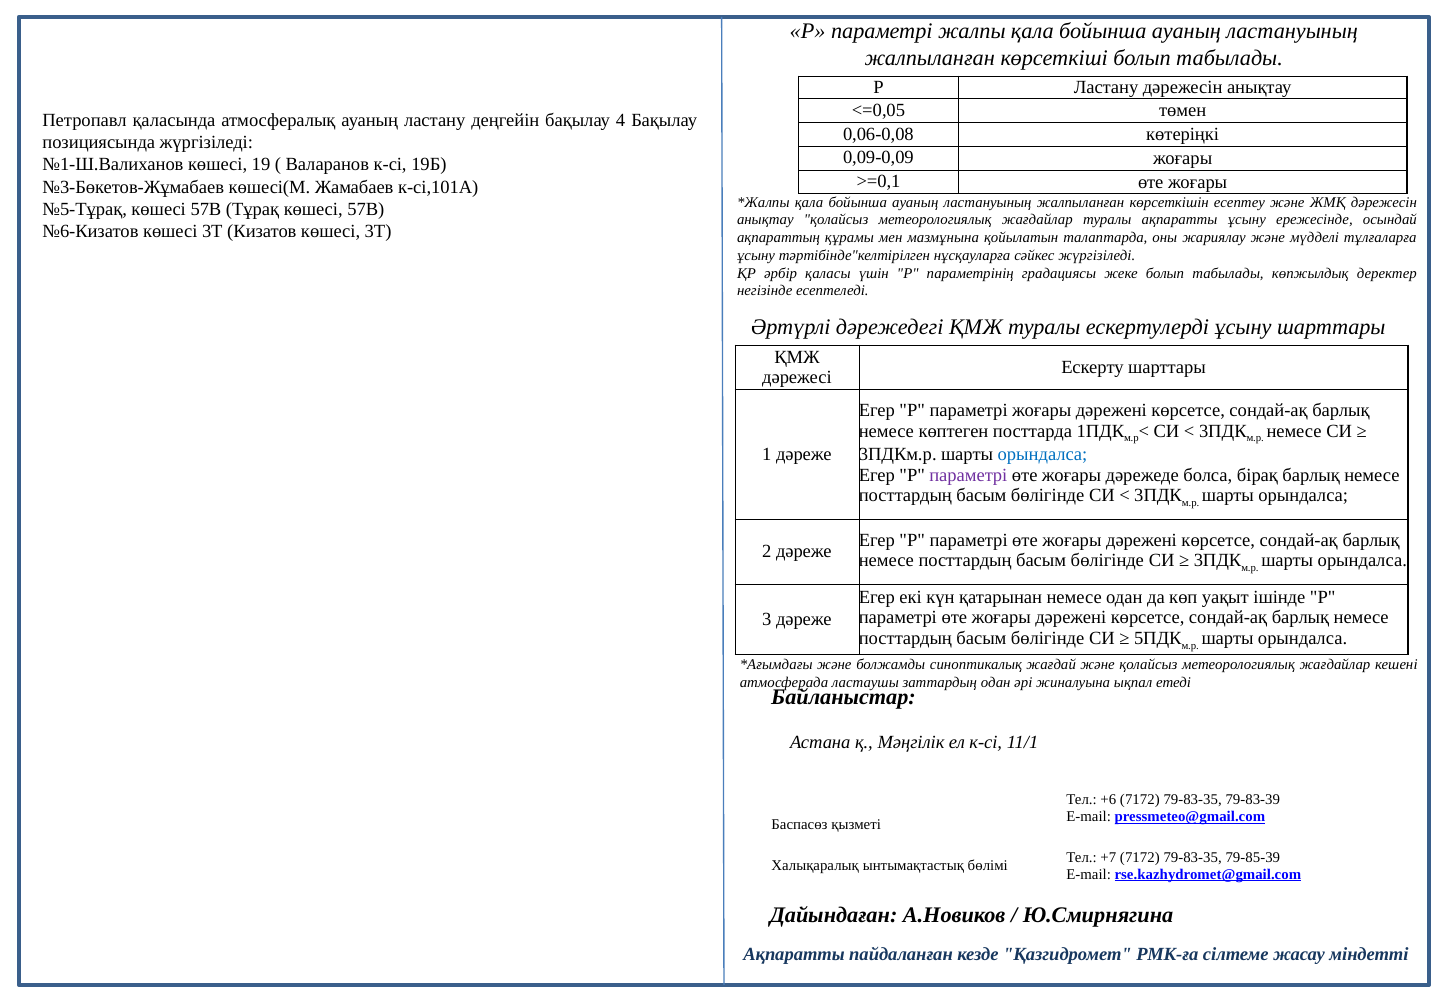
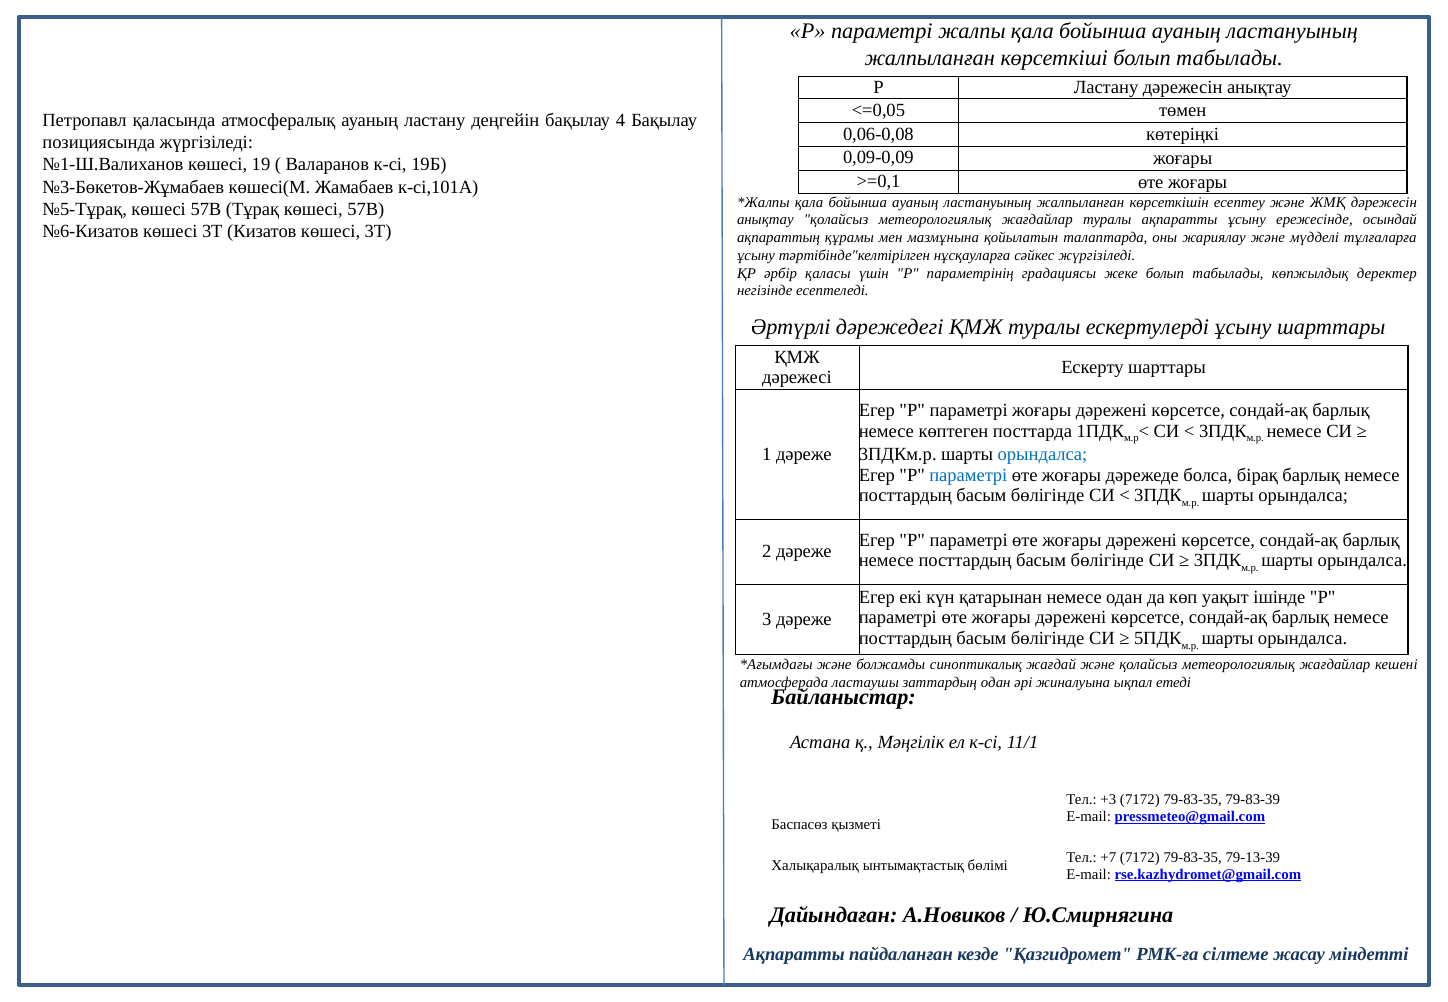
параметрі colour: purple -> blue (968, 475)
+6: +6 -> +3 (1108, 800)
79-85-39: 79-85-39 -> 79-13-39 (1253, 858)
